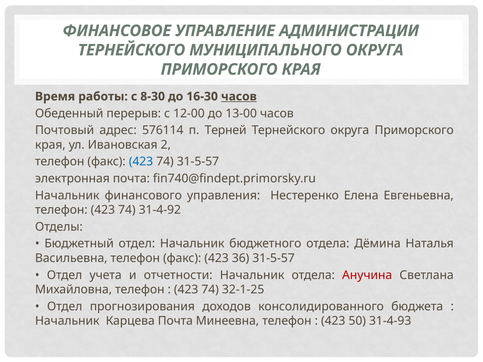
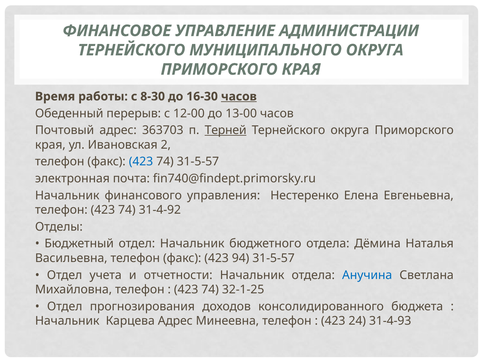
576114: 576114 -> 363703 (163, 130)
Терней underline: none -> present (226, 130)
36: 36 -> 94 (241, 258)
Анучина colour: red -> blue (367, 275)
Карцева Почта: Почта -> Адрес (175, 321)
50: 50 -> 24 (357, 321)
